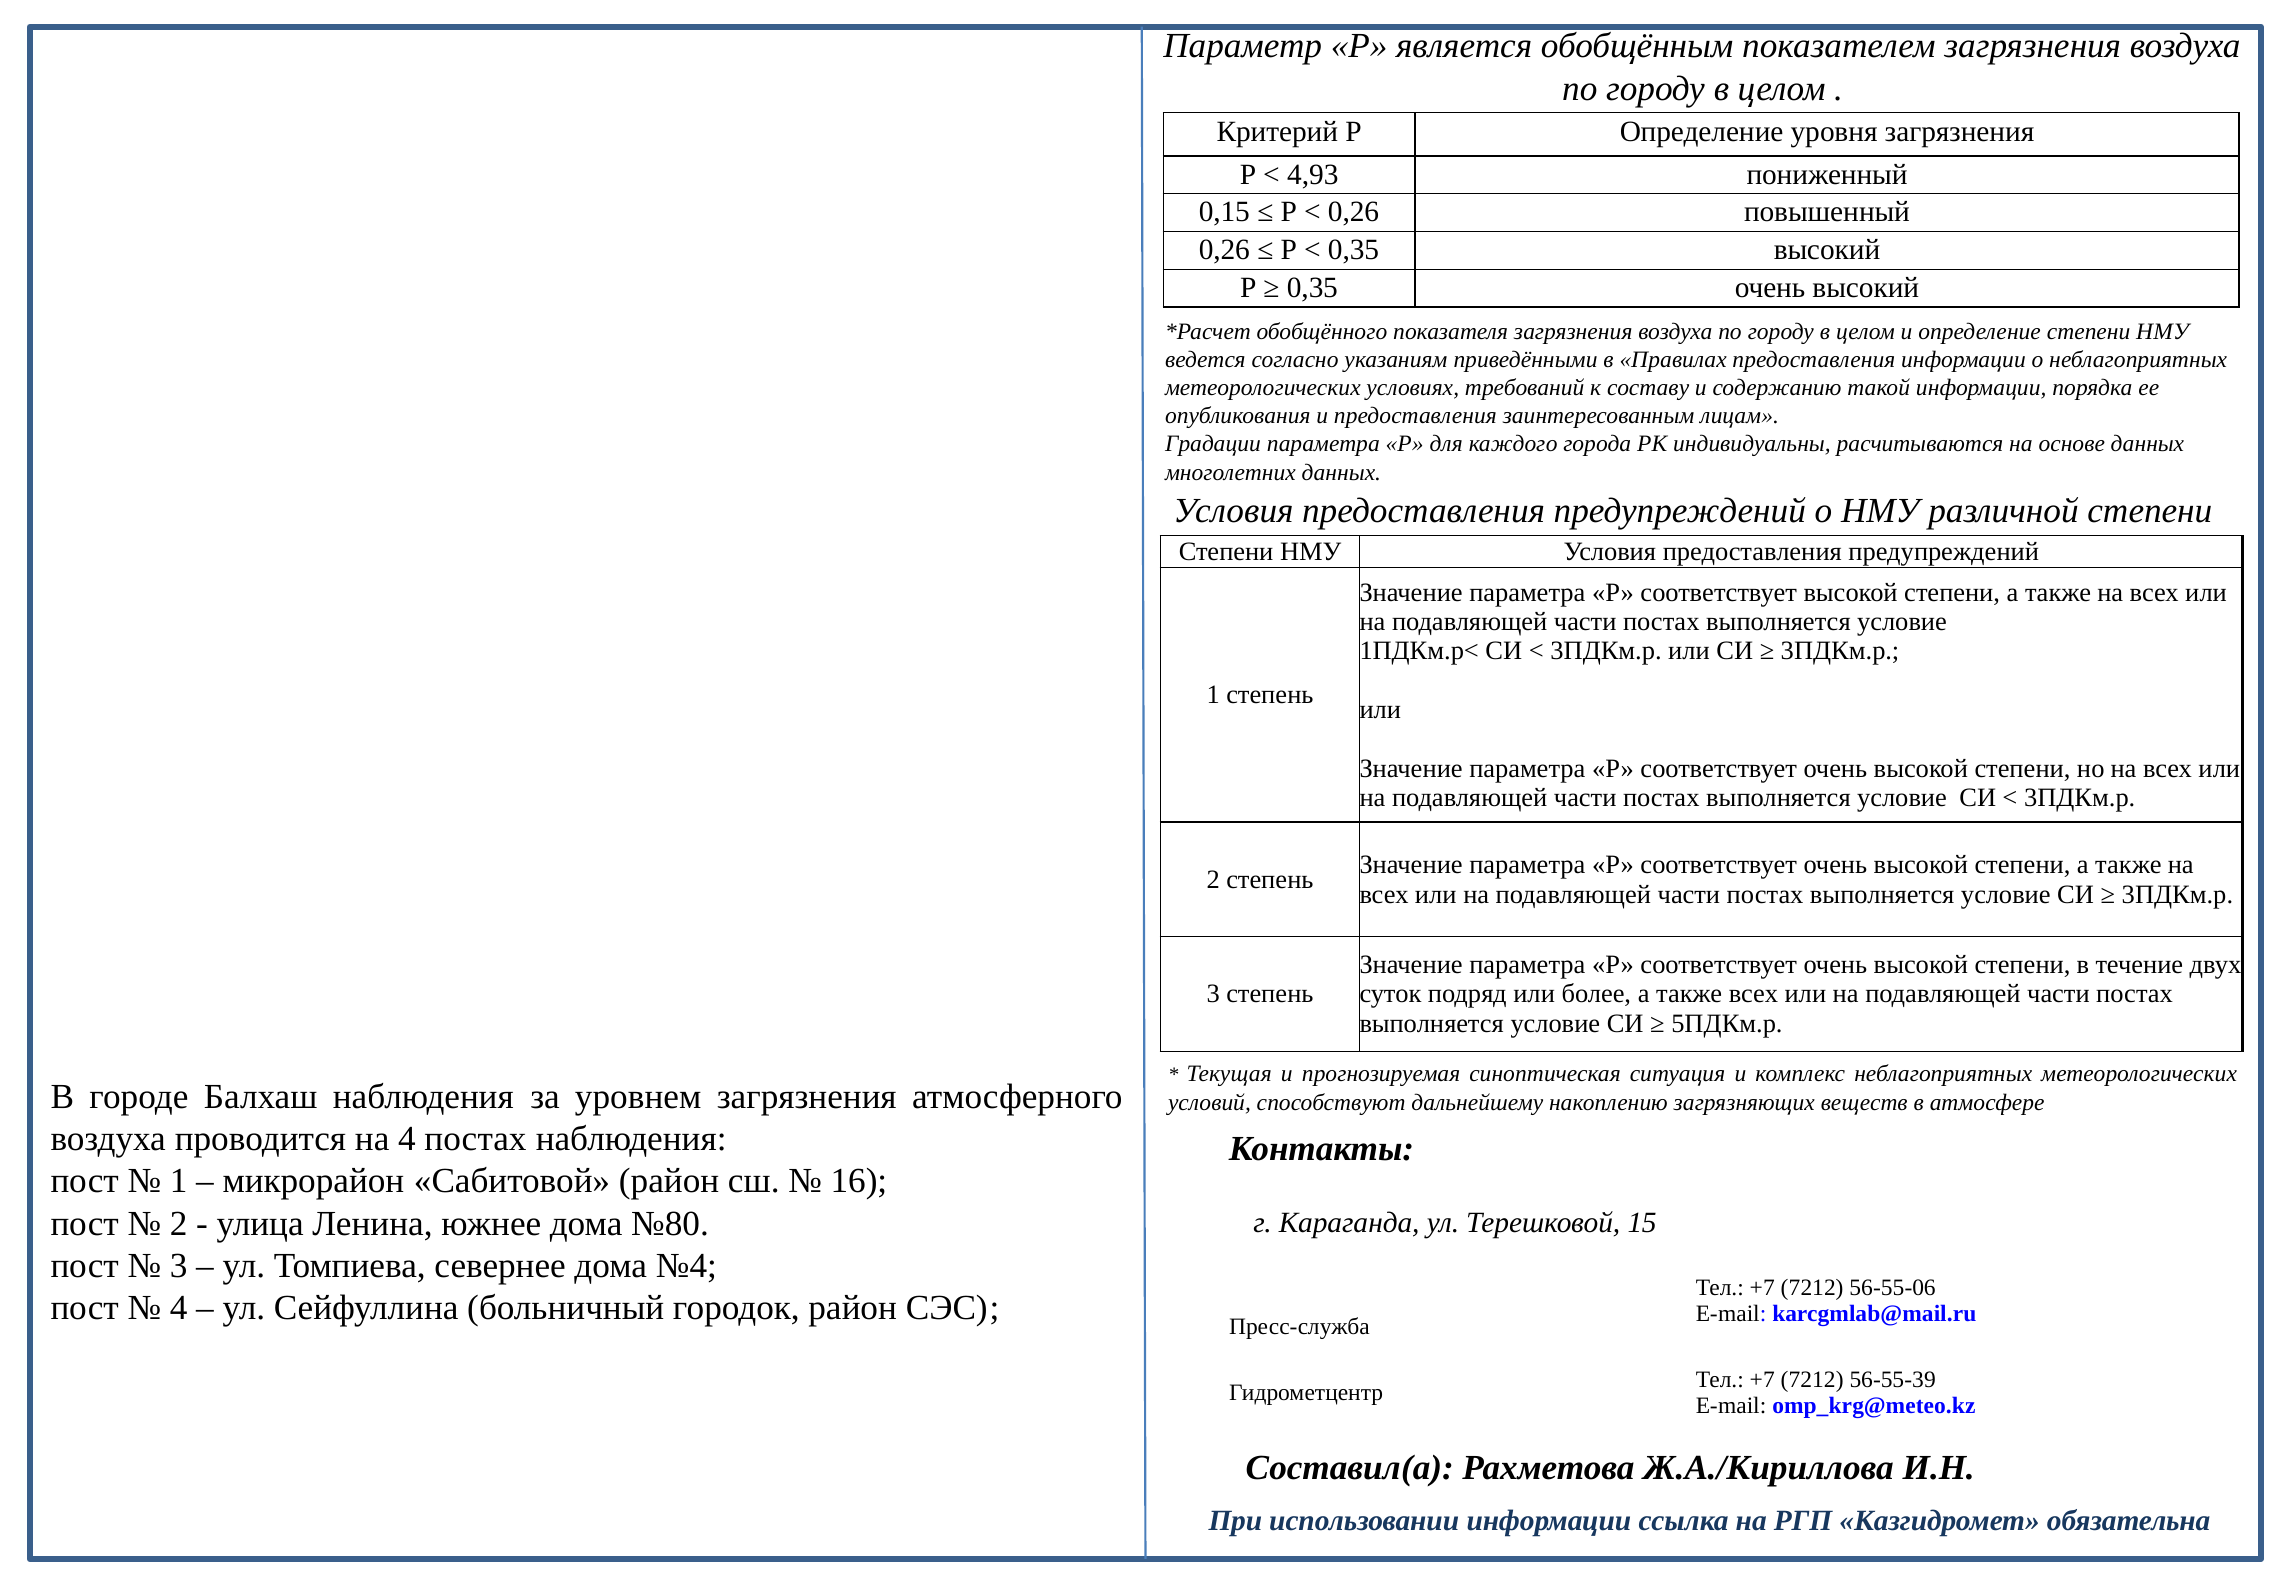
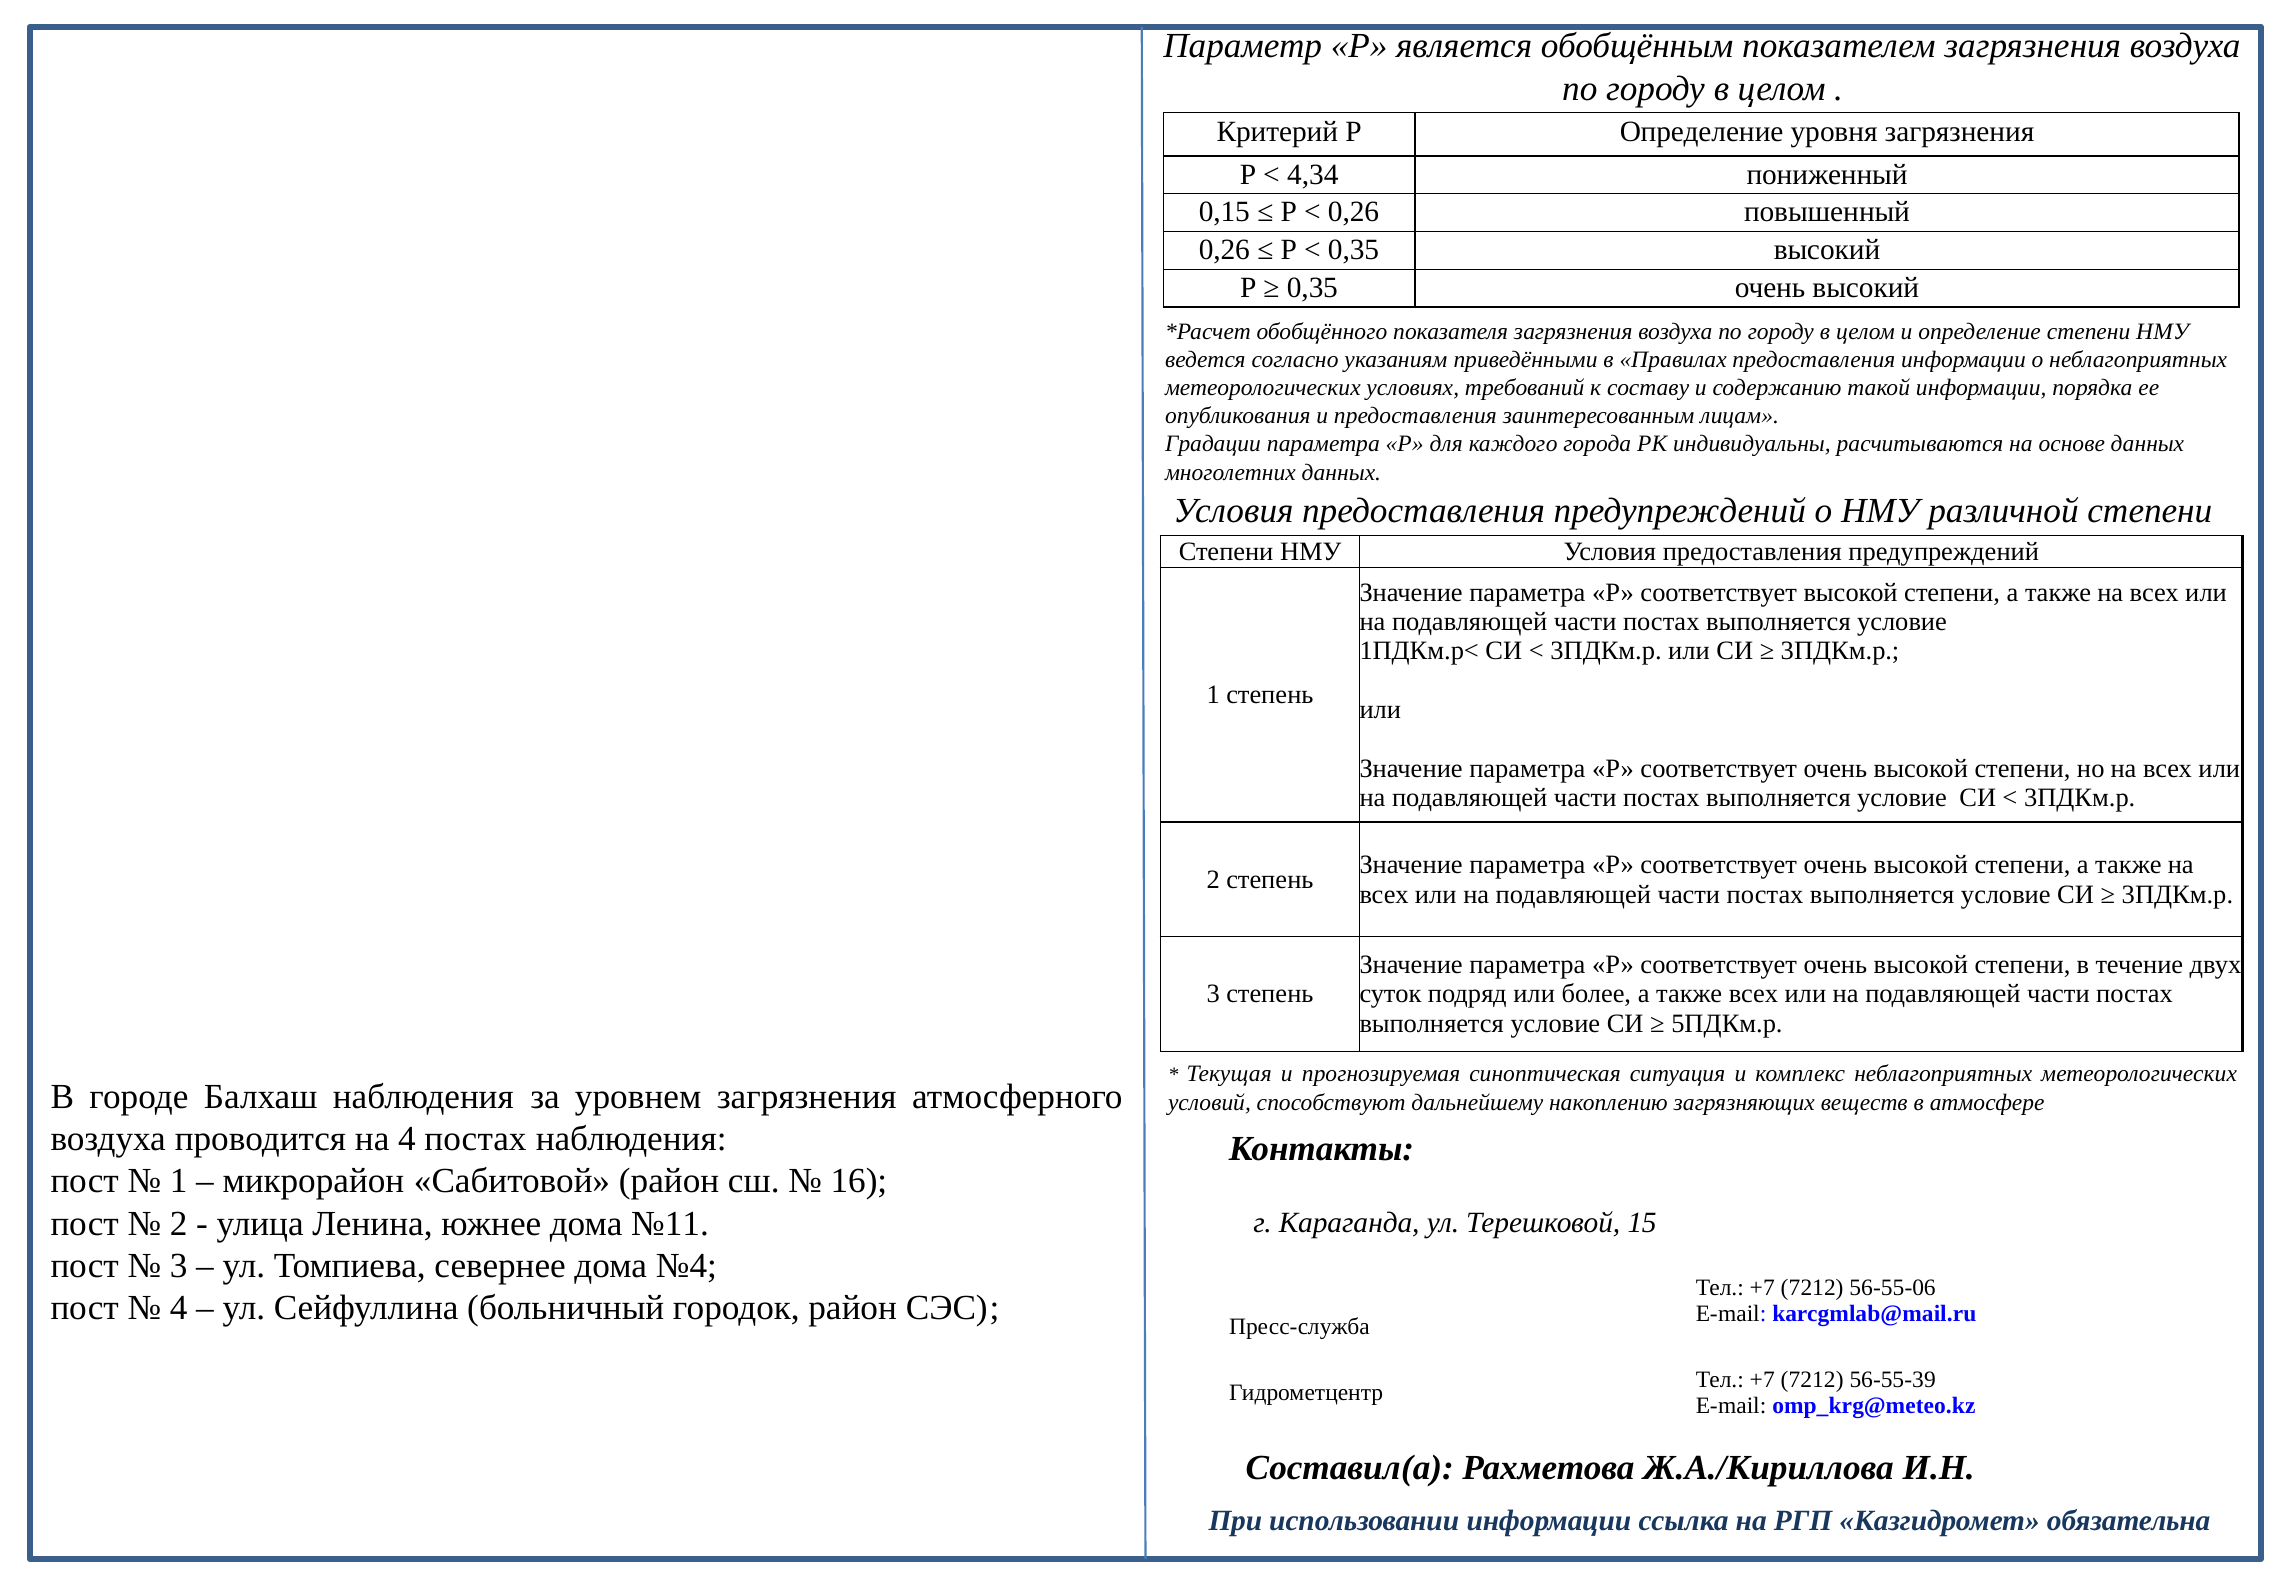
4,93: 4,93 -> 4,34 (1313, 174)
№80: №80 -> №11 (670, 1224)
